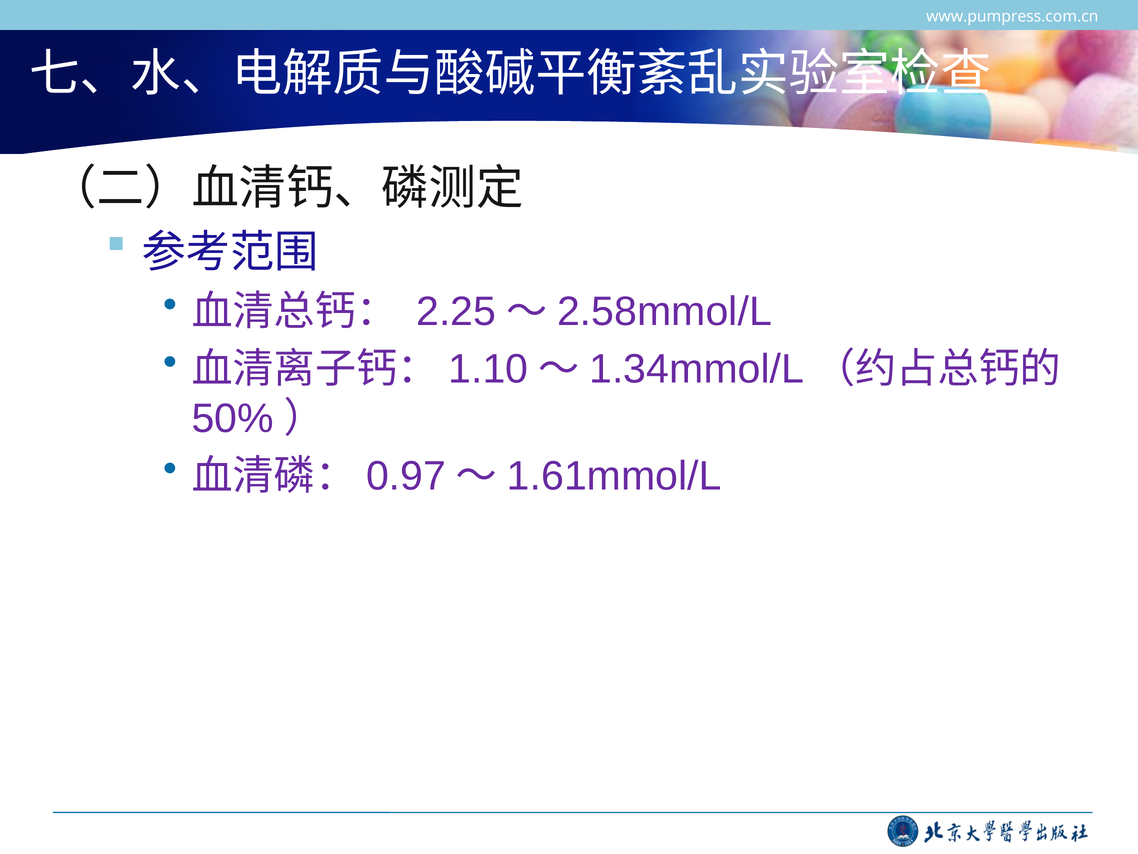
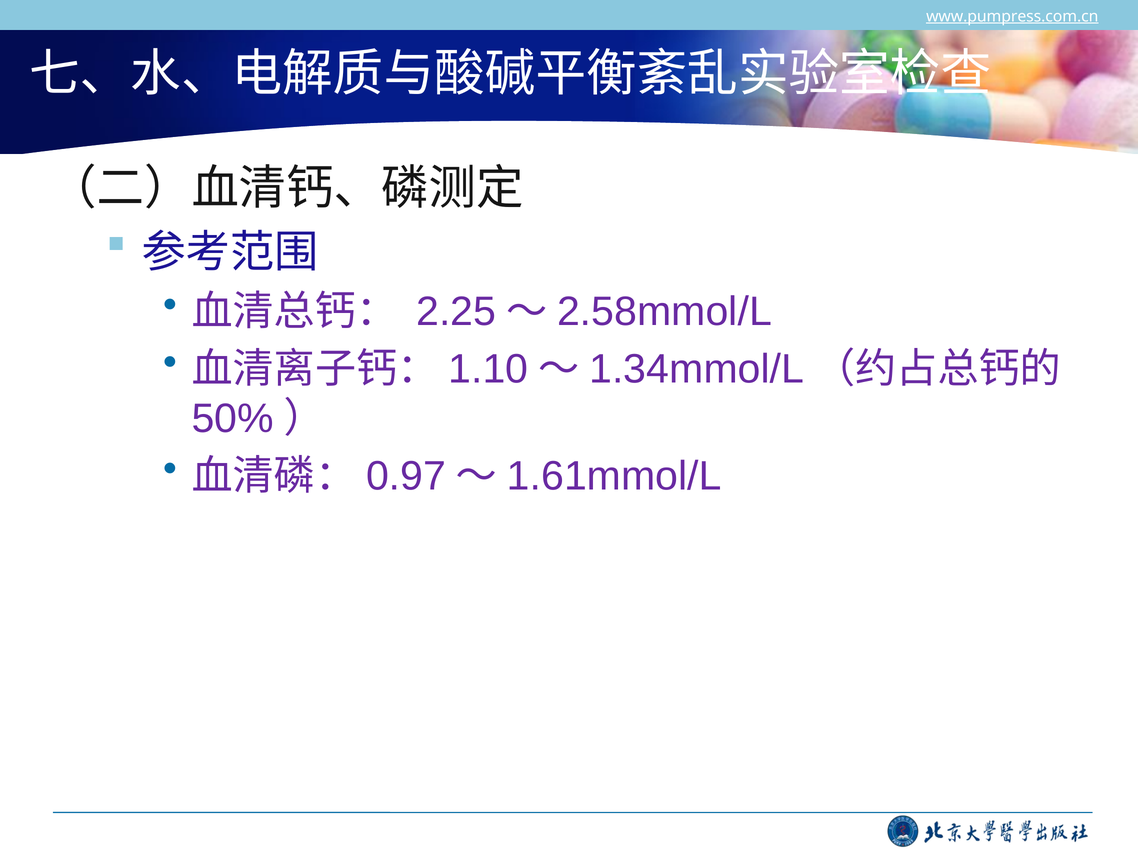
www.pumpress.com.cn underline: none -> present (1012, 16)
